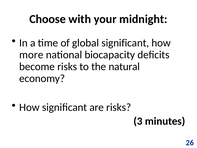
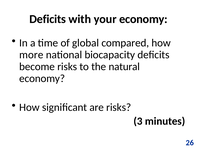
Choose: Choose -> Deficits (48, 19)
your midnight: midnight -> economy (143, 19)
global significant: significant -> compared (125, 43)
